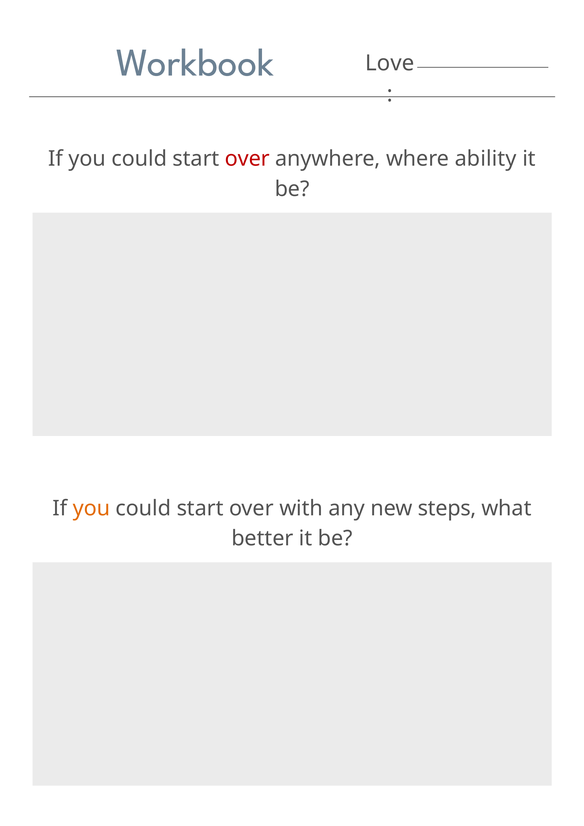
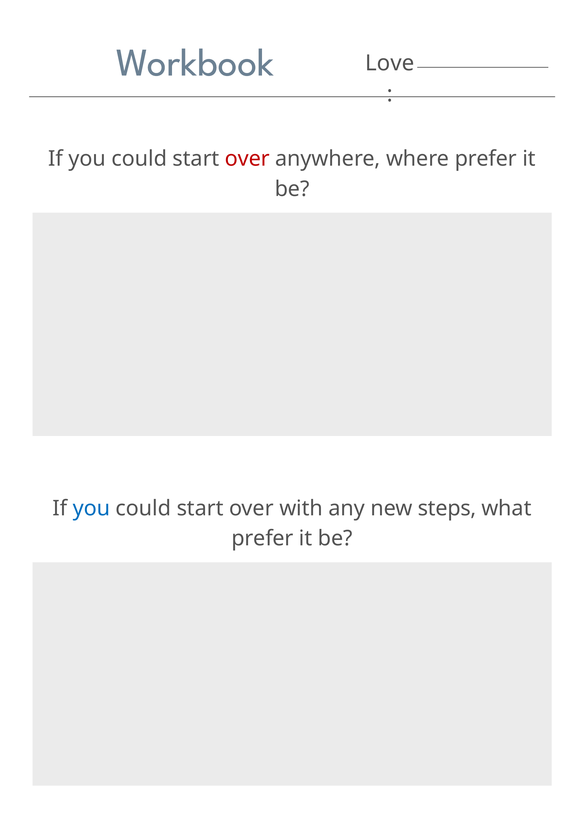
where ability: ability -> prefer (486, 159)
you colour: orange -> blue (91, 509)
better: better -> prefer (262, 539)
